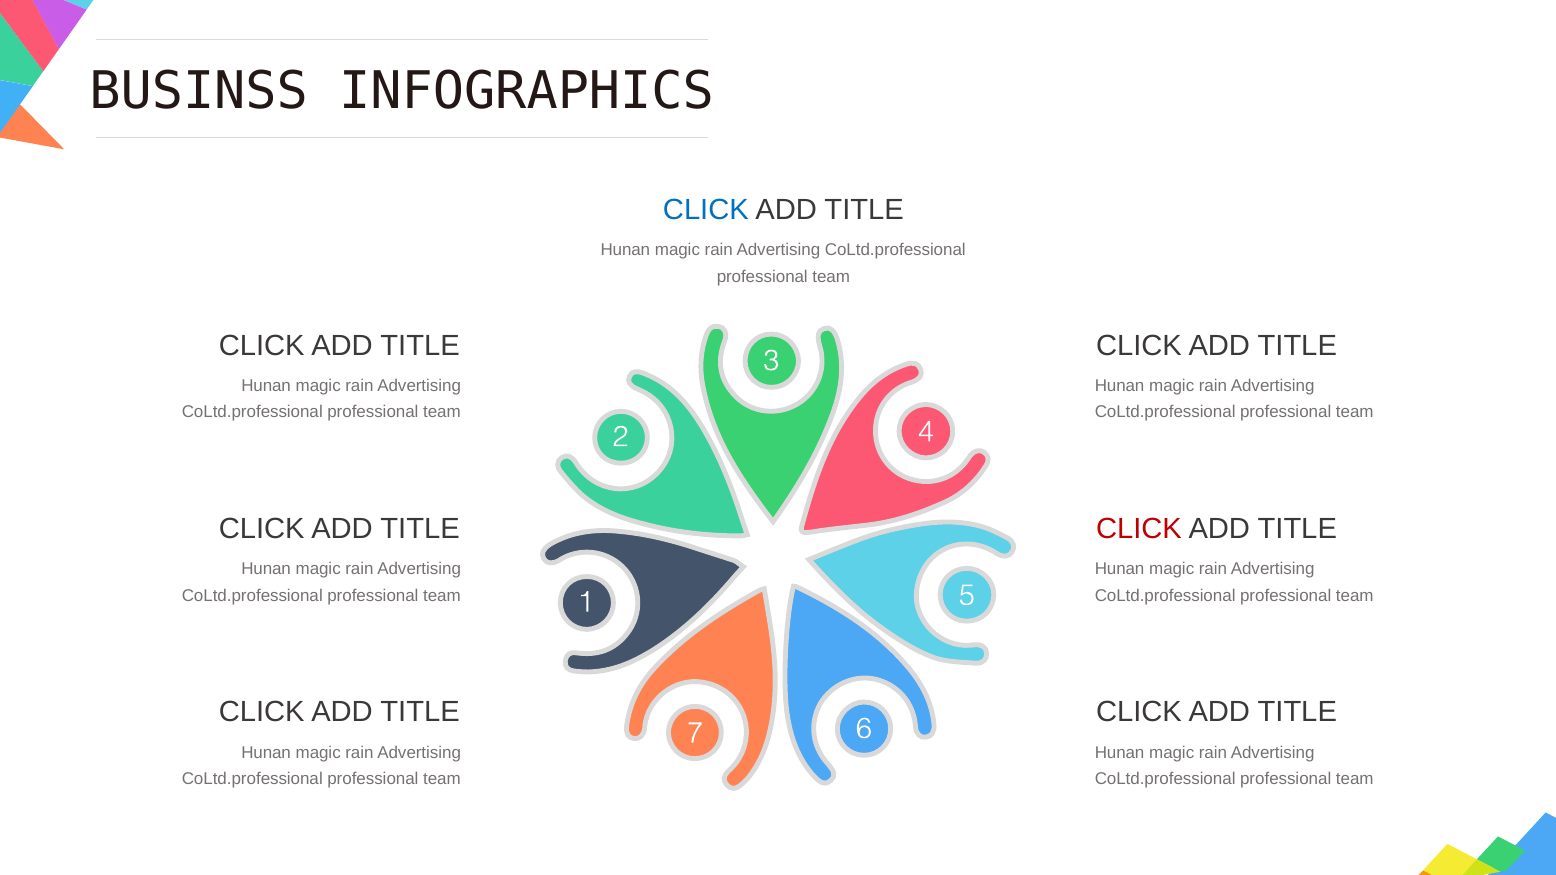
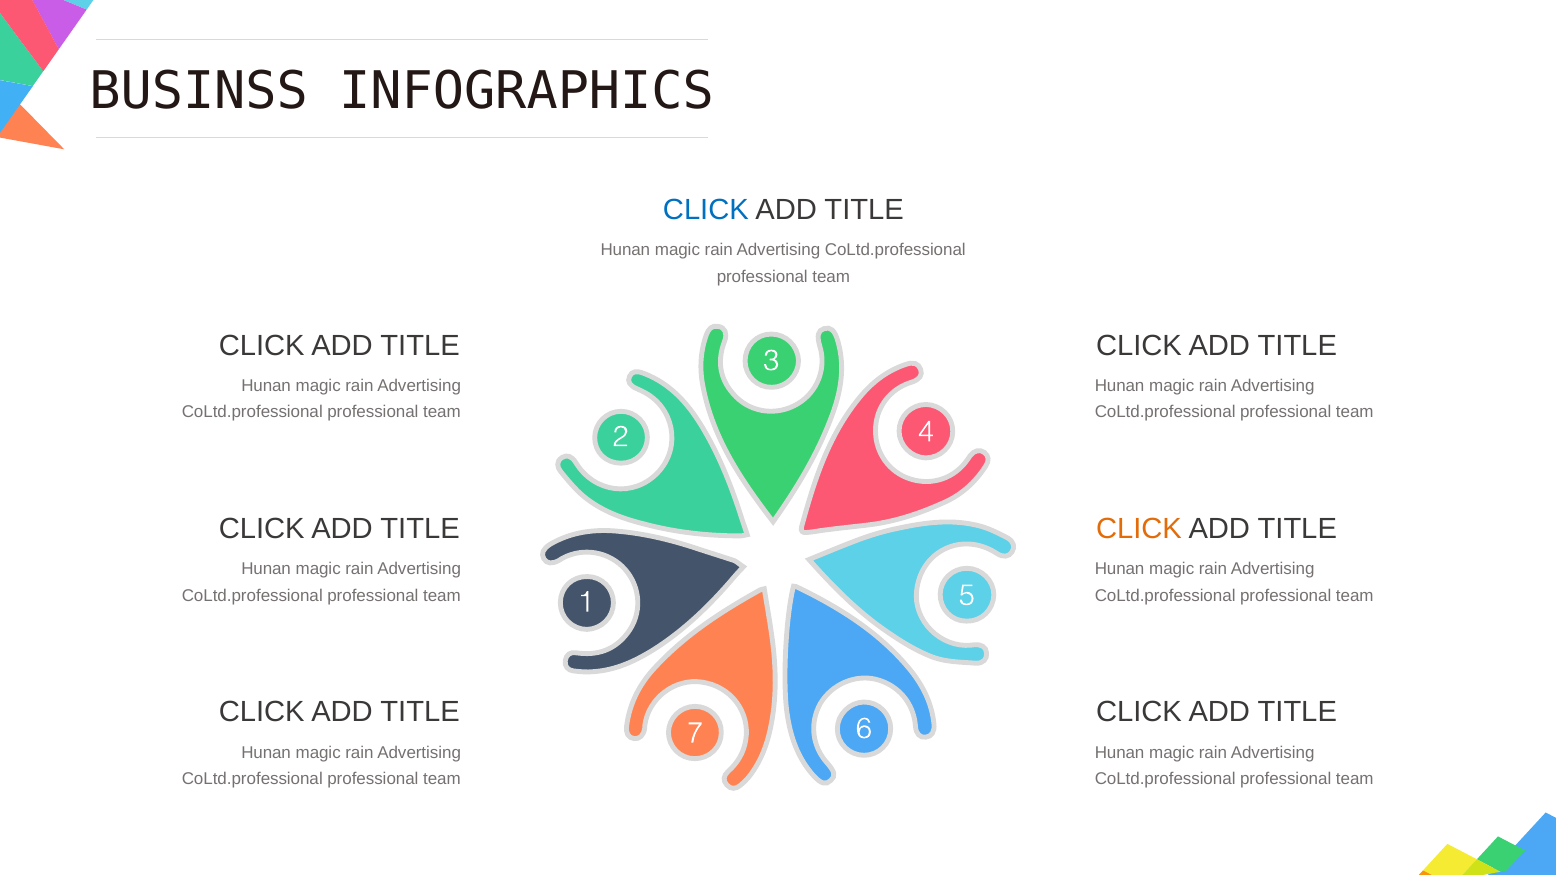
CLICK colour: red -> orange (1139, 529)
